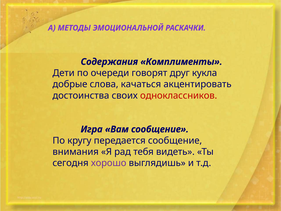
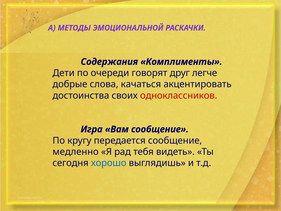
кукла: кукла -> легче (205, 73)
внимания: внимания -> медленно (76, 152)
хорошо colour: purple -> blue (109, 163)
